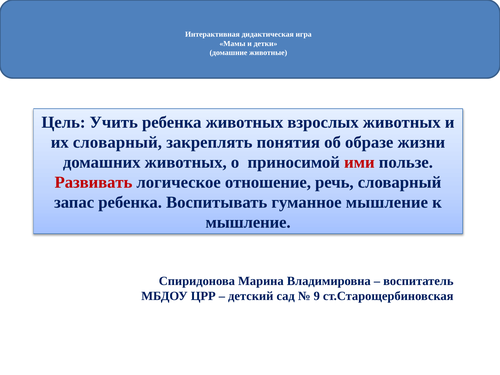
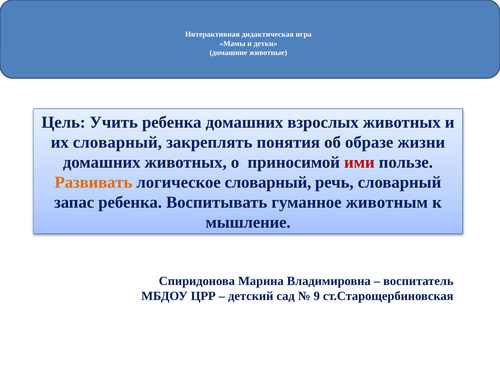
ребенка животных: животных -> домашних (244, 122)
Развивать colour: red -> orange (93, 182)
логическое отношение: отношение -> словарный (268, 182)
гуманное мышление: мышление -> животным (387, 202)
